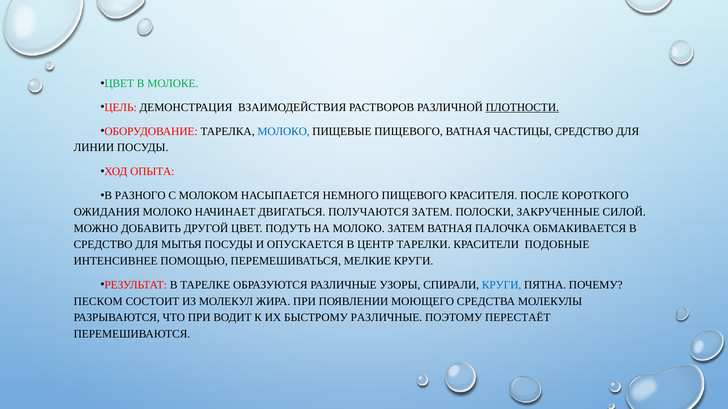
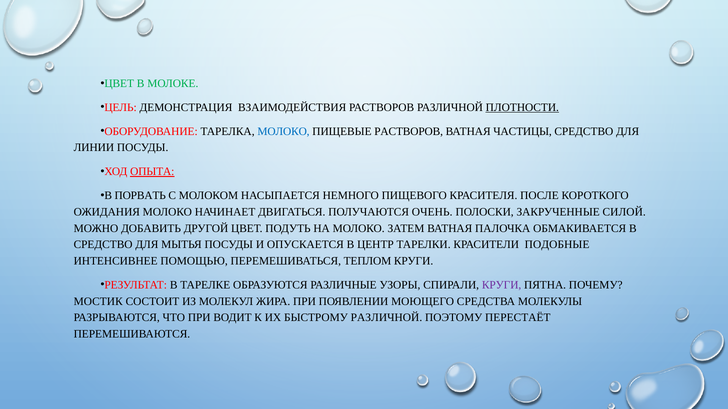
ПИЩЕВЫЕ ПИЩЕВОГО: ПИЩЕВОГО -> РАСТВОРОВ (409, 132)
ОПЫТА underline: none -> present (152, 172)
РАЗНОГО: РАЗНОГО -> ПОРВАТЬ (140, 196)
ПОЛУЧАЮТСЯ ЗАТЕМ: ЗАТЕМ -> ОЧЕНЬ (432, 212)
МЕЛКИЕ: МЕЛКИЕ -> ТЕПЛОМ (368, 261)
КРУГИ colour: blue -> purple (502, 285)
ПЕСКОМ: ПЕСКОМ -> МОСТИК (98, 302)
БЫСТРОМУ РАЗЛИЧНЫЕ: РАЗЛИЧНЫЕ -> РАЗЛИЧНОЙ (386, 318)
